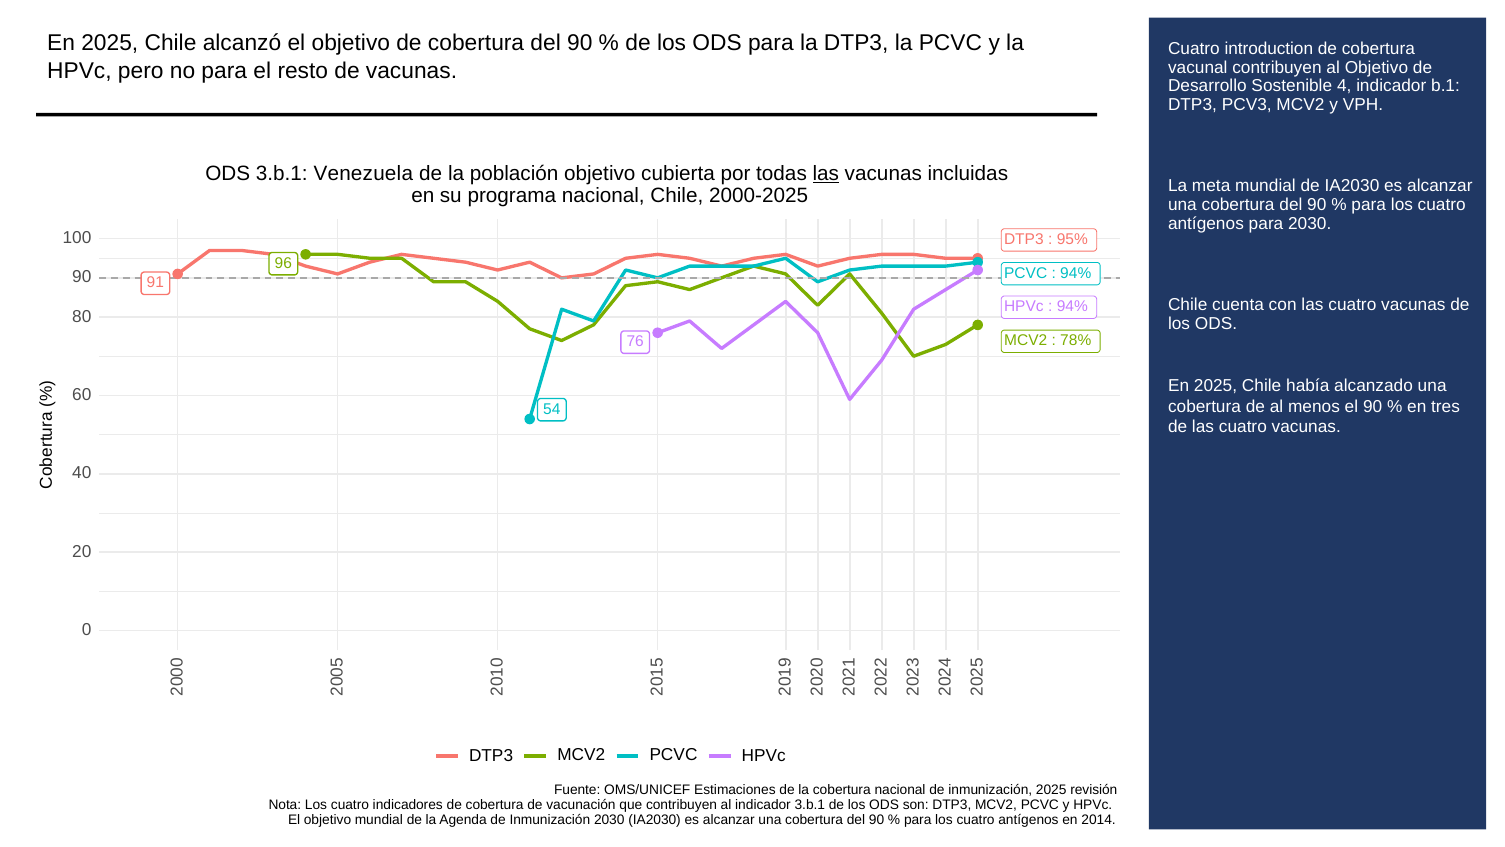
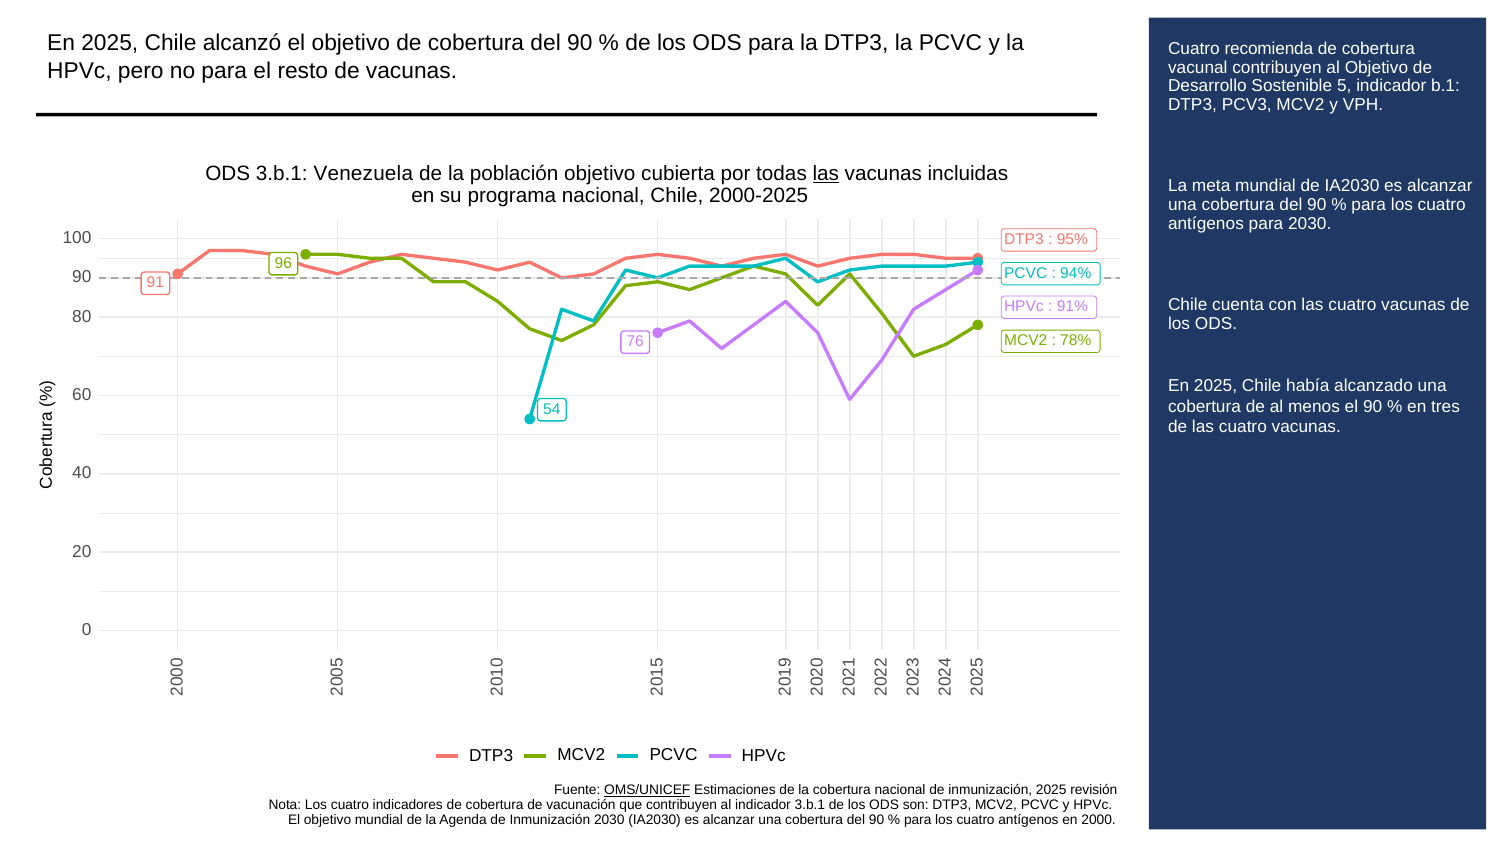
introduction: introduction -> recomienda (1269, 49)
Sostenible 4: 4 -> 5 (1344, 86)
94%: 94% -> 91% (1072, 306)
OMS/UNICEF underline: none -> present (647, 790)
2014: 2014 -> 2000 (1099, 819)
